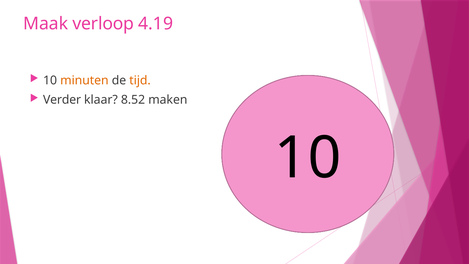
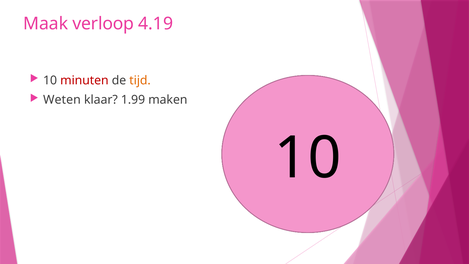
minuten colour: orange -> red (84, 80)
Verder: Verder -> Weten (62, 100)
8.52: 8.52 -> 1.99 (133, 100)
